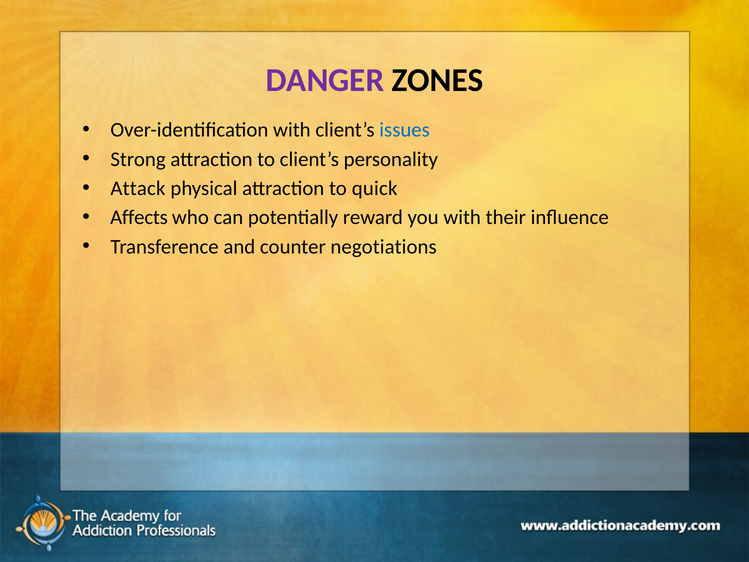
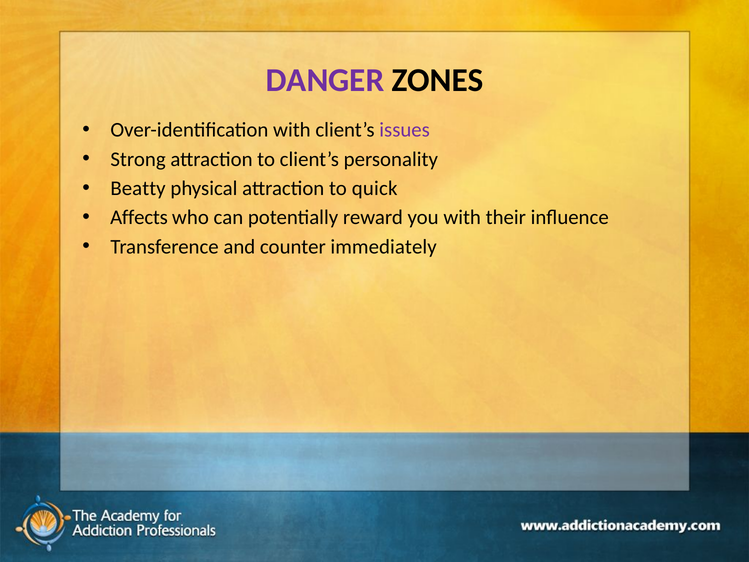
issues colour: blue -> purple (405, 130)
Attack: Attack -> Beatty (138, 188)
negotiations: negotiations -> immediately (384, 247)
